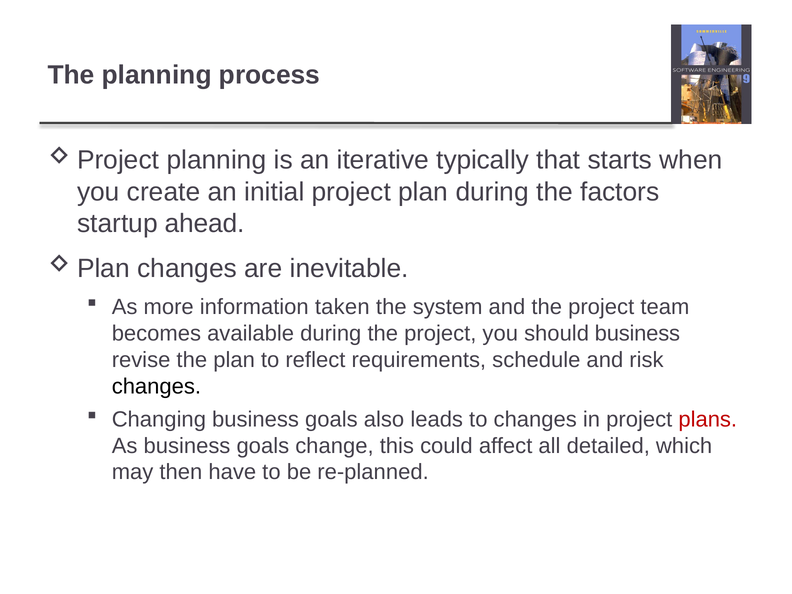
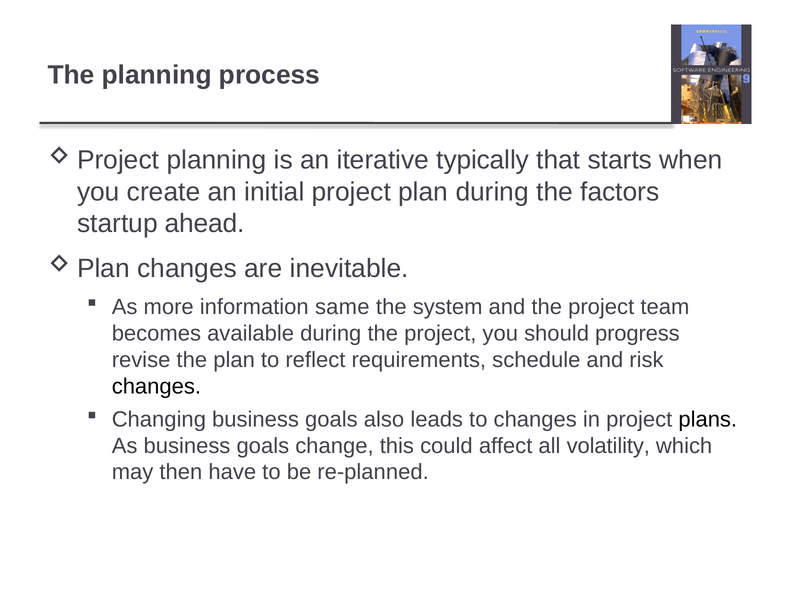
taken: taken -> same (342, 307)
should business: business -> progress (637, 334)
plans colour: red -> black (708, 419)
detailed: detailed -> volatility (608, 446)
